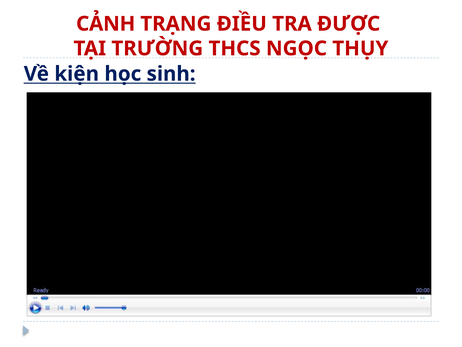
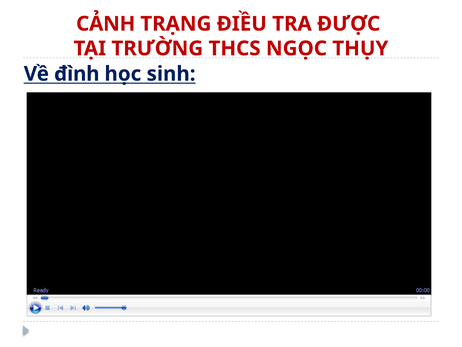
kiện: kiện -> đình (77, 74)
